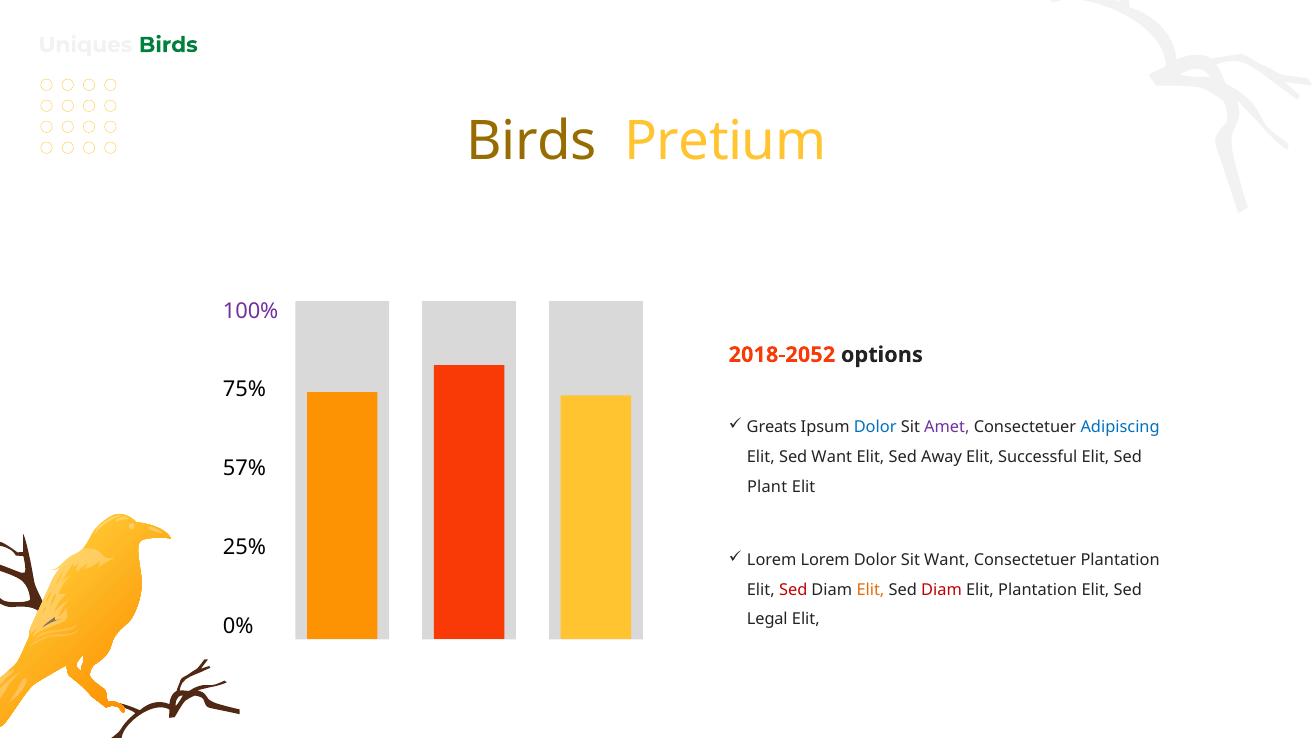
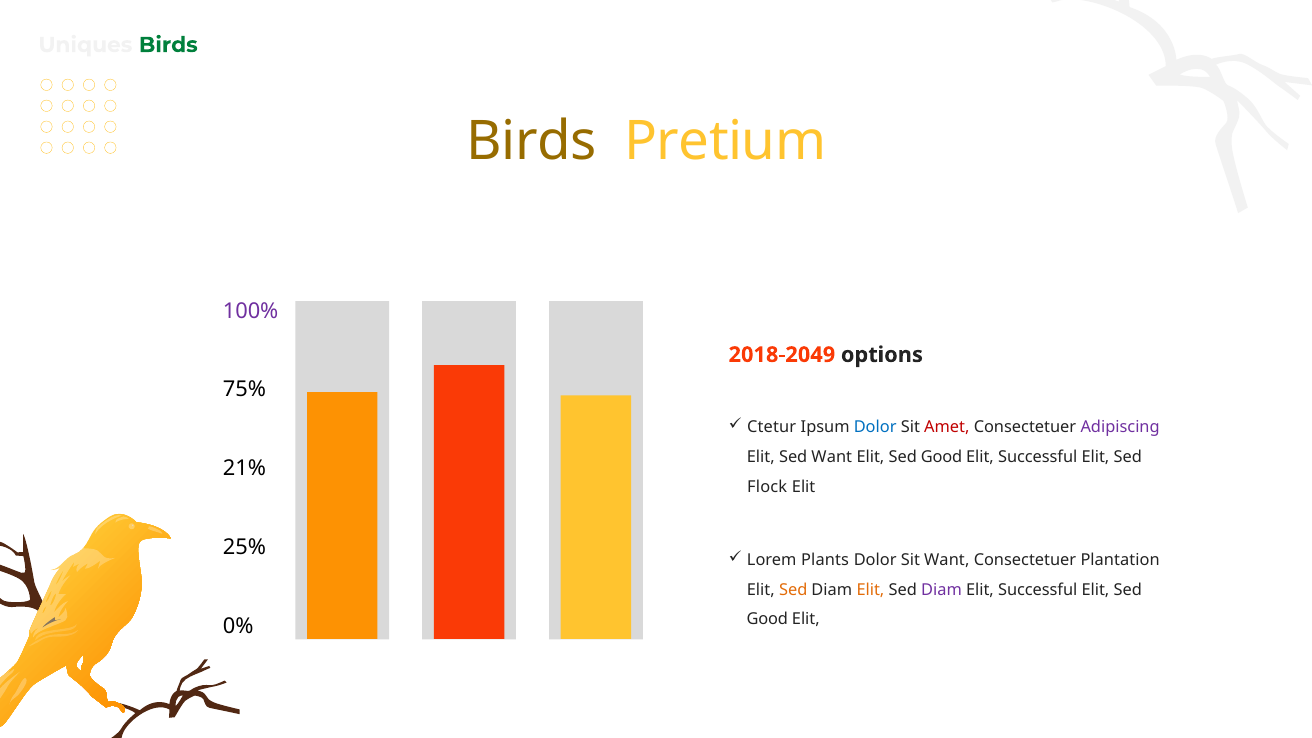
2018-2052: 2018-2052 -> 2018-2049 (782, 355)
Greats: Greats -> Ctetur (772, 428)
Amet colour: purple -> red (947, 428)
Adipiscing colour: blue -> purple (1120, 428)
Away: Away -> Good (942, 457)
57%: 57% -> 21% (244, 468)
Plant: Plant -> Flock (767, 487)
Lorem Lorem: Lorem -> Plants (825, 560)
Sed colour: red -> orange (793, 590)
Diam colour: red -> purple (942, 590)
Plantation: Plantation -> Successful (1038, 590)
Legal: Legal -> Good (767, 620)
